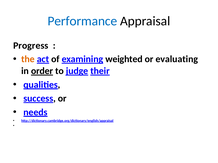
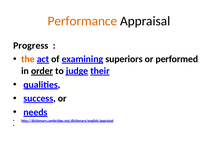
Performance colour: blue -> orange (82, 21)
weighted: weighted -> superiors (124, 59)
evaluating: evaluating -> performed (177, 59)
